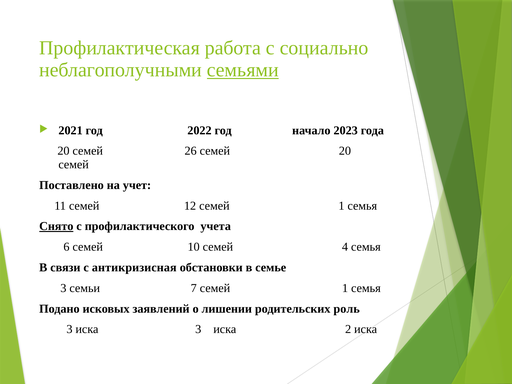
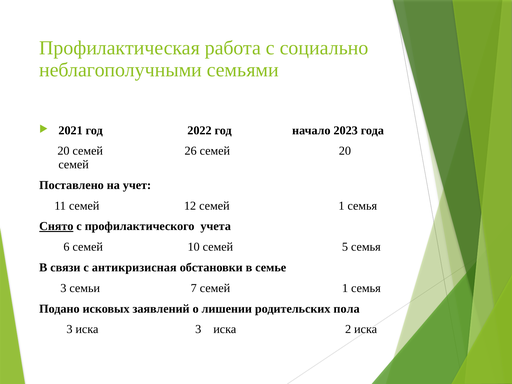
семьями underline: present -> none (243, 70)
4: 4 -> 5 (345, 247)
роль: роль -> пола (347, 309)
